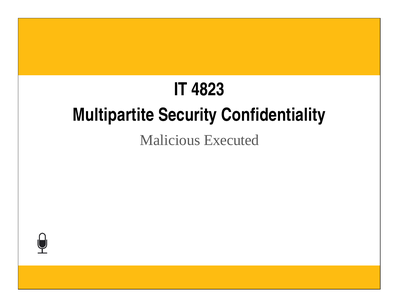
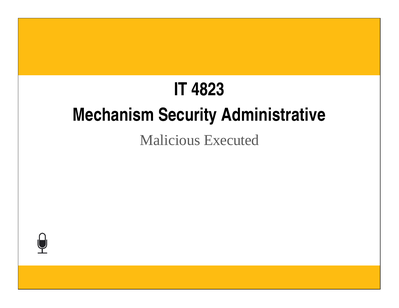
Multipartite: Multipartite -> Mechanism (113, 115)
Confidentiality: Confidentiality -> Administrative (273, 115)
